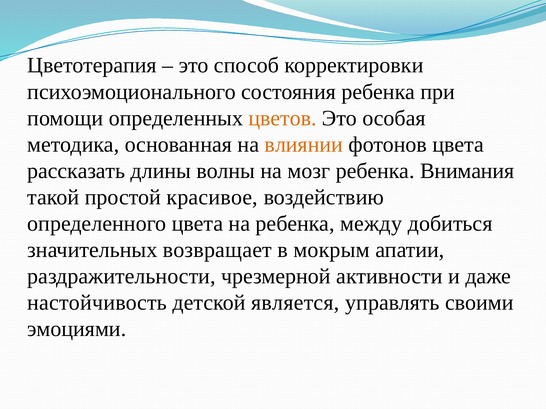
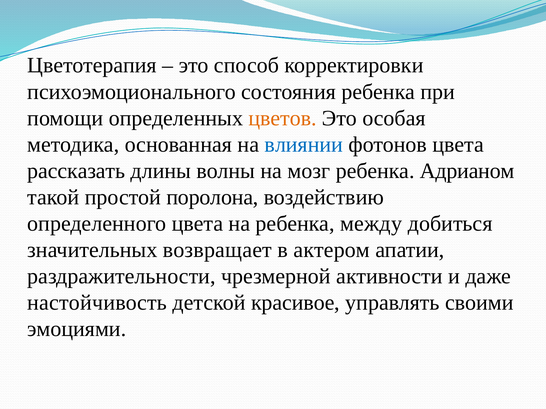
влиянии colour: orange -> blue (304, 145)
Внимания: Внимания -> Адрианом (467, 171)
красивое: красивое -> поролона (212, 197)
мокрым: мокрым -> актером (332, 250)
является: является -> красивое (295, 303)
